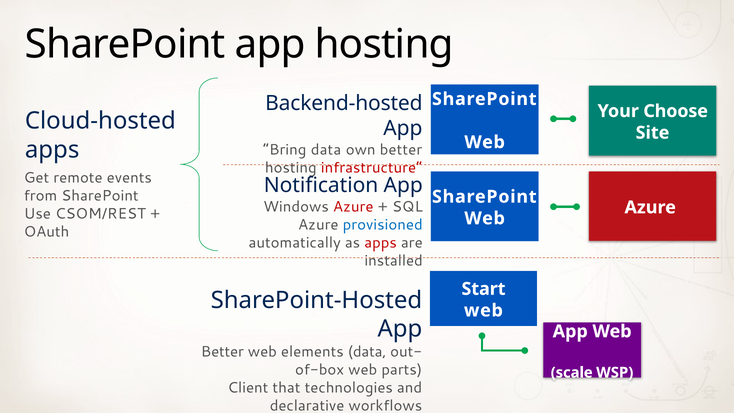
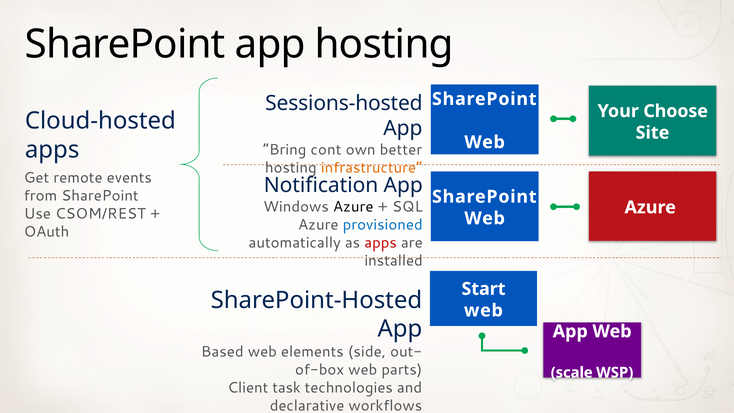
Backend-hosted: Backend-hosted -> Sessions-hosted (344, 103)
Bring data: data -> cont (326, 150)
infrastructure colour: red -> orange (372, 168)
Azure colour: red -> black (353, 207)
Better: Better -> Based (222, 352)
elements data: data -> side (367, 352)
that: that -> task (287, 388)
